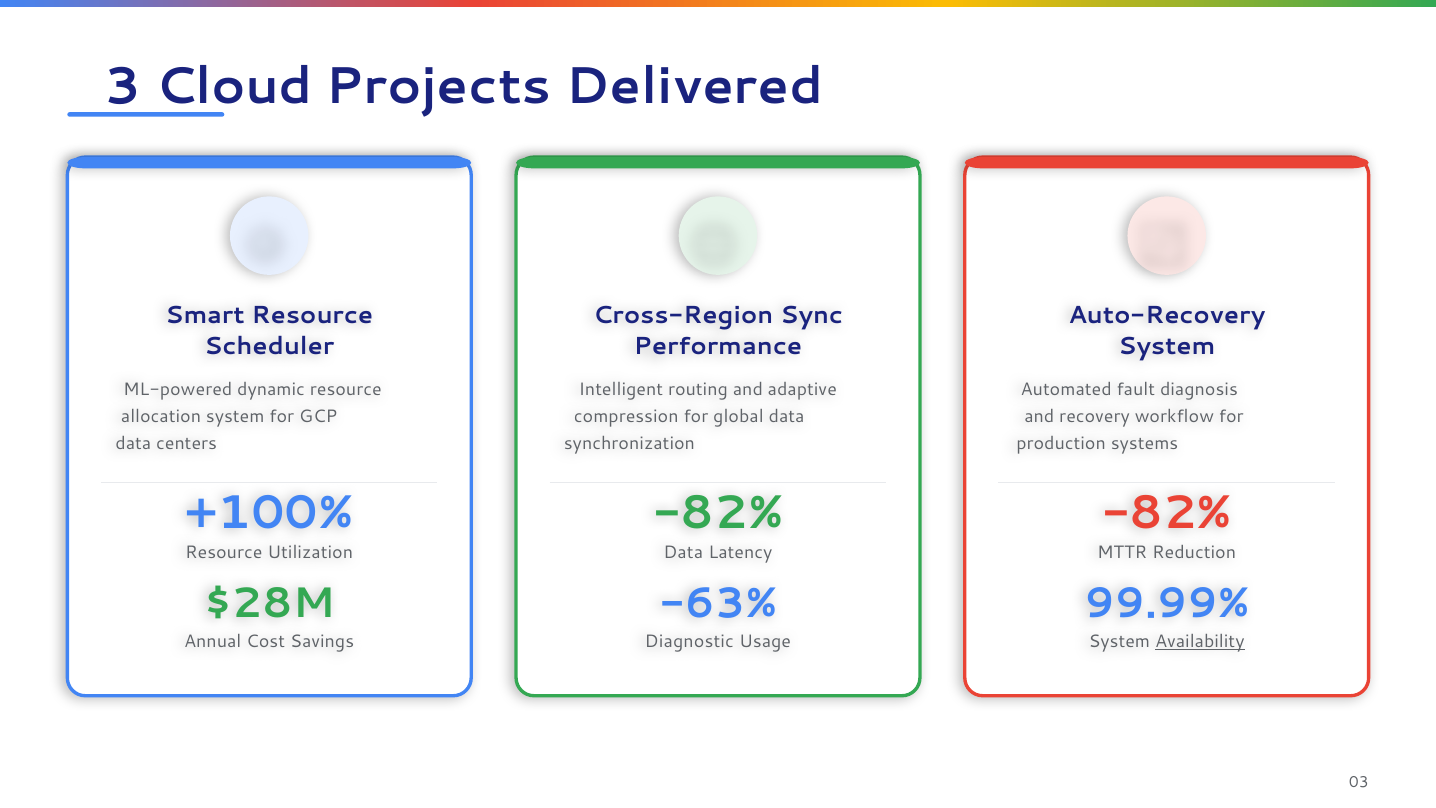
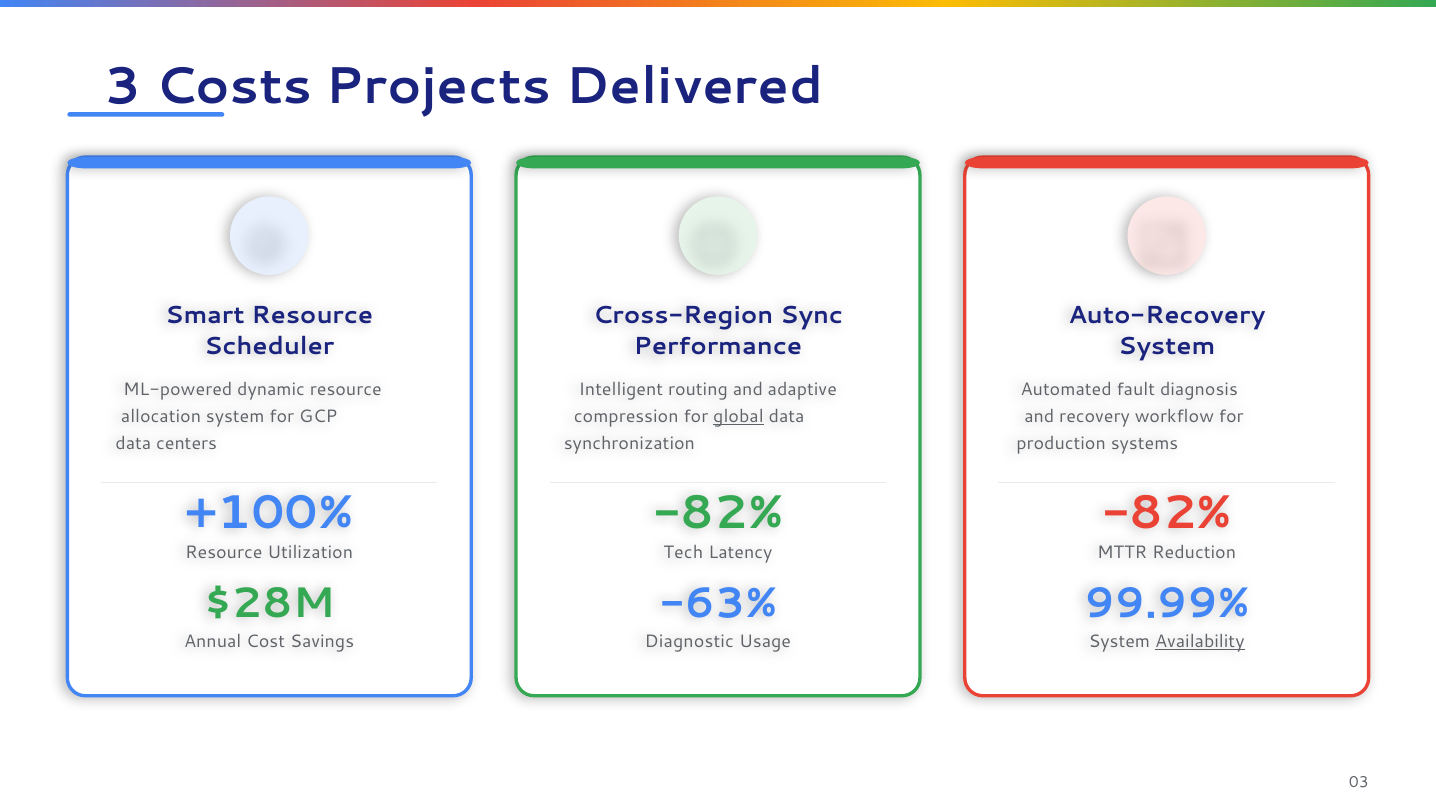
Cloud: Cloud -> Costs (234, 86)
global underline: none -> present (738, 416)
Data: Data -> Tech (683, 552)
